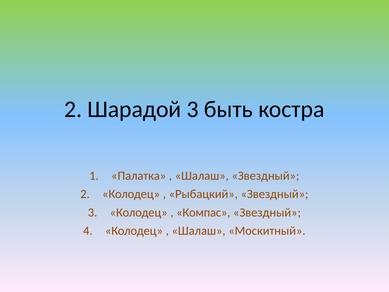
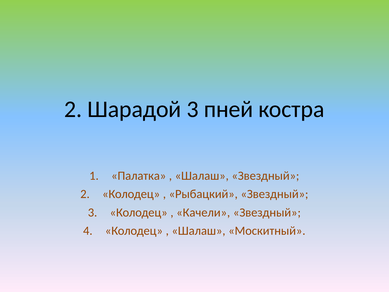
быть: быть -> пней (229, 109)
Компас: Компас -> Качели (203, 212)
